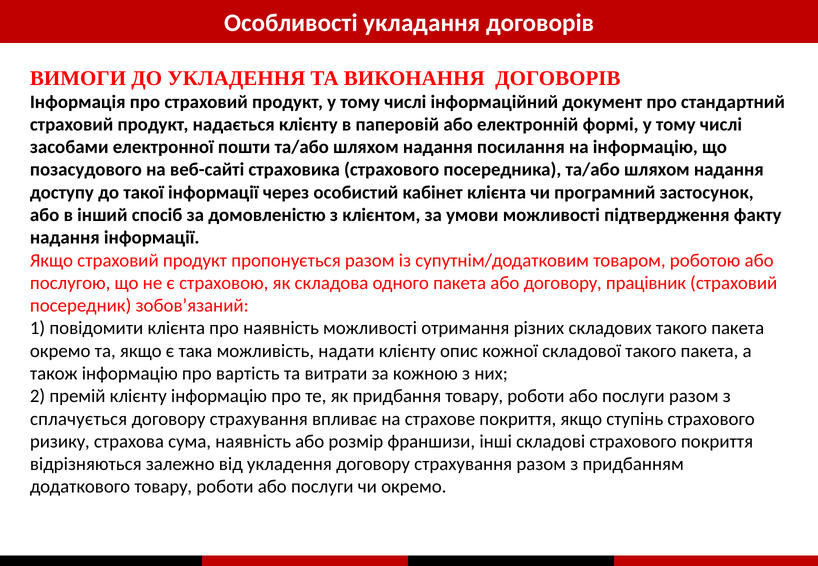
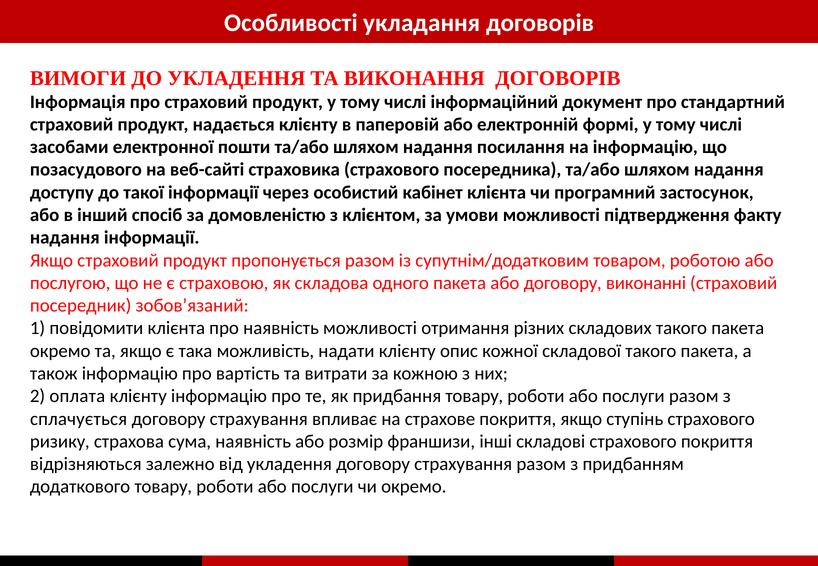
працівник: працівник -> виконанні (646, 283)
премій: премій -> оплата (77, 396)
